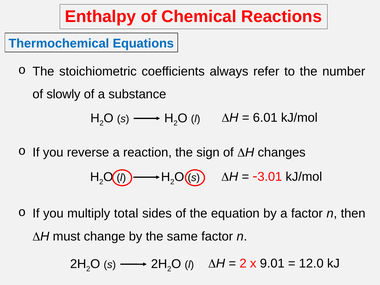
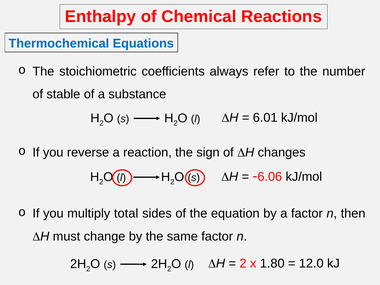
slowly: slowly -> stable (63, 94)
3.01: 3.01 -> 6.06 (270, 177)
9.01: 9.01 -> 1.80 (272, 263)
